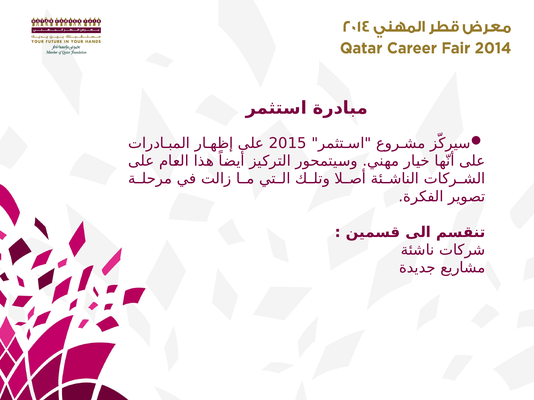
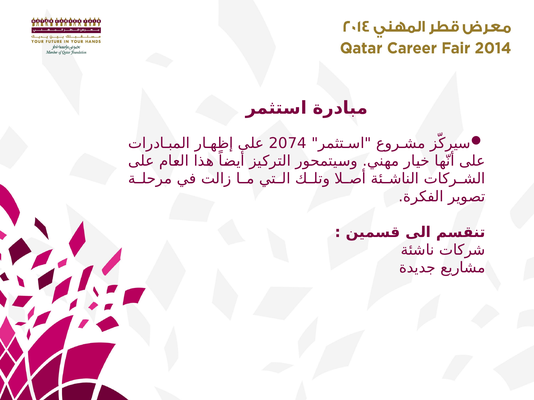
2015: 2015 -> 2074 (288, 143)
